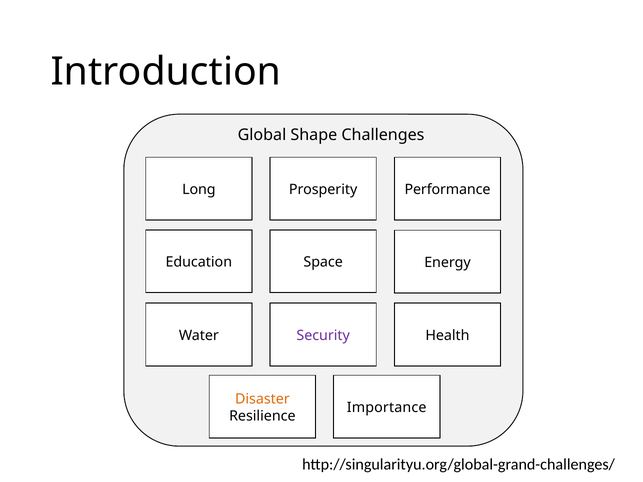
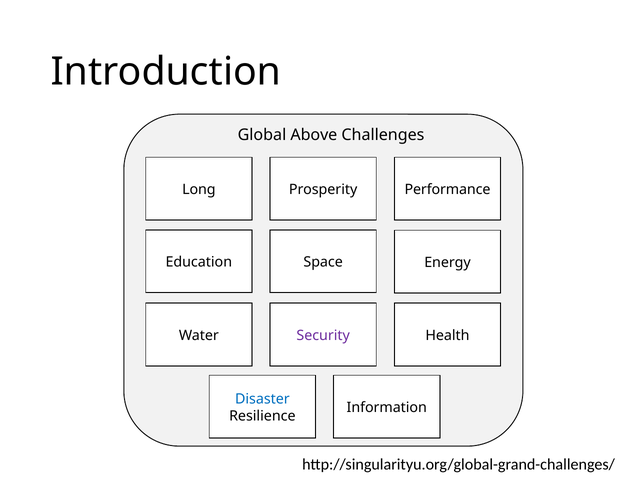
Shape: Shape -> Above (314, 135)
Disaster colour: orange -> blue (262, 399)
Importance: Importance -> Information (387, 408)
